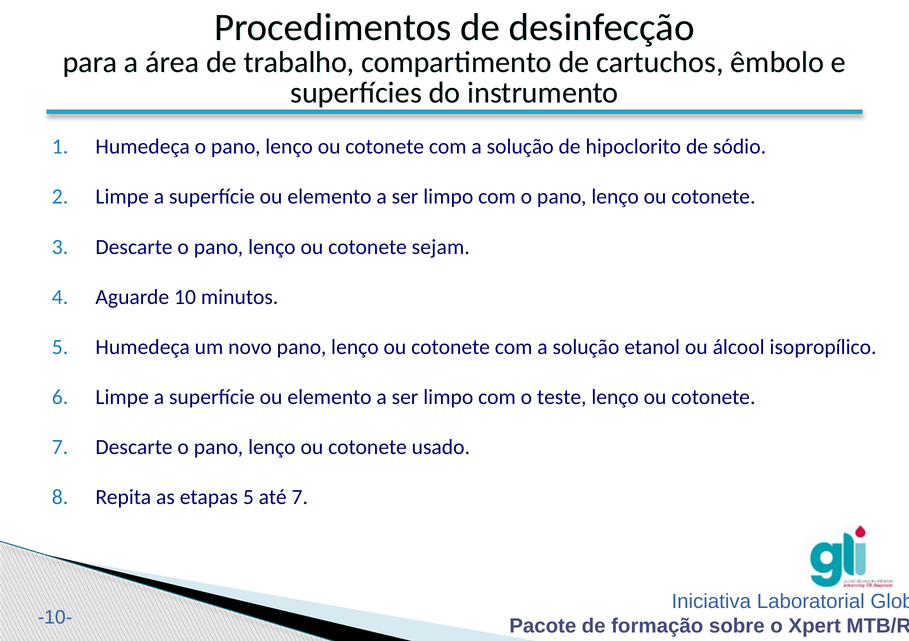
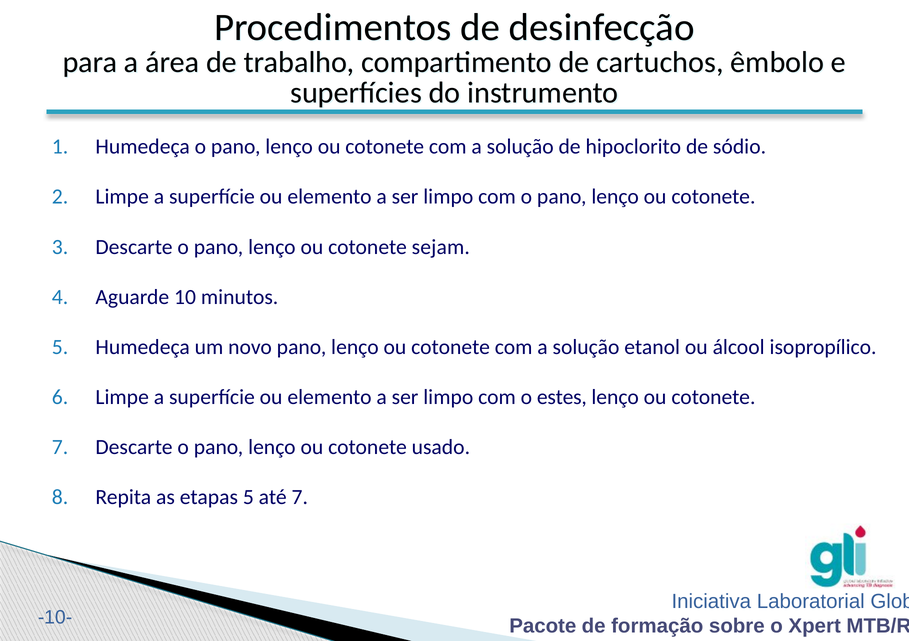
teste: teste -> estes (562, 397)
